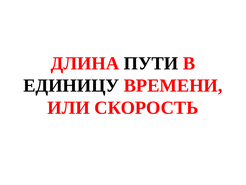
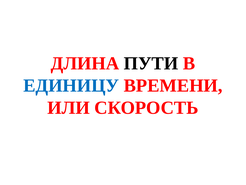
ЕДИНИЦУ colour: black -> blue (71, 85)
